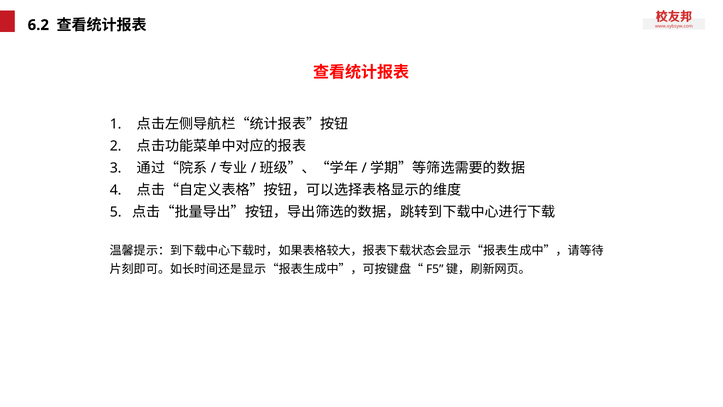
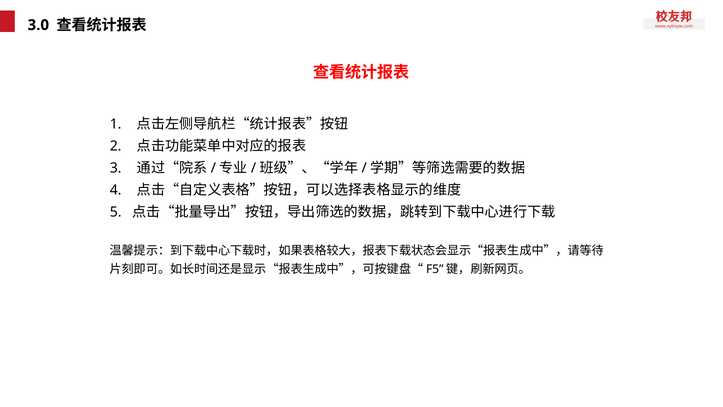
6.2: 6.2 -> 3.0 (38, 25)
